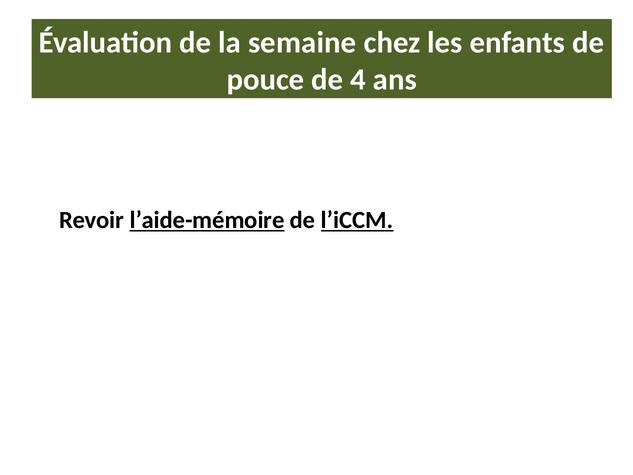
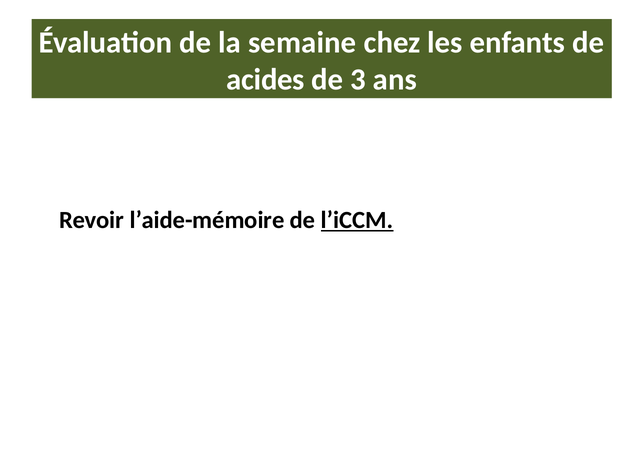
pouce: pouce -> acides (266, 80)
4: 4 -> 3 (358, 80)
l’aide-mémoire underline: present -> none (207, 220)
